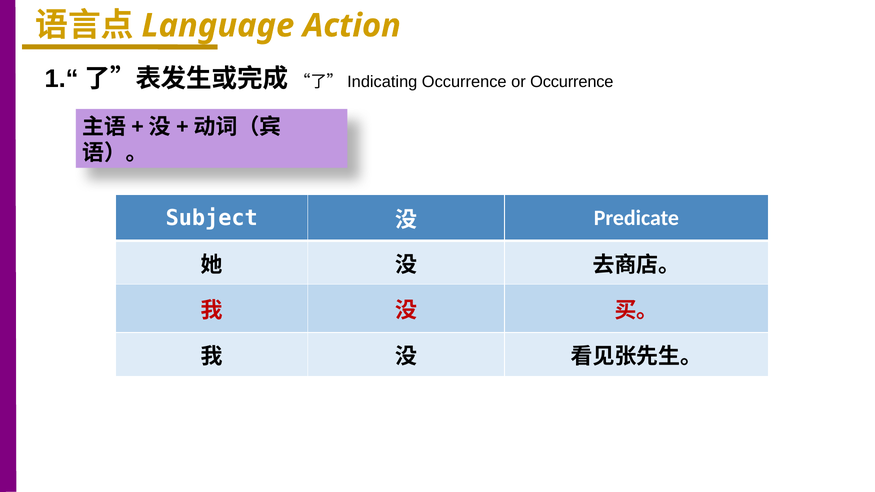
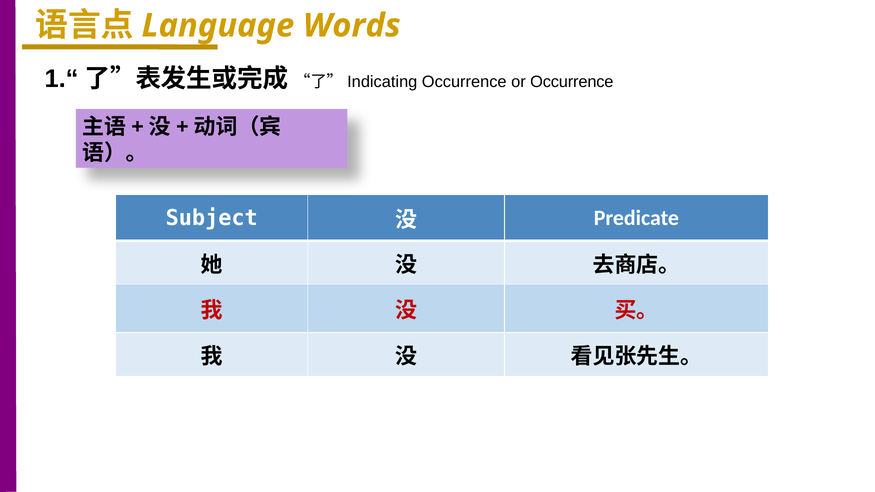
Action: Action -> Words (352, 26)
